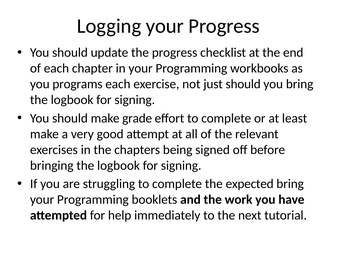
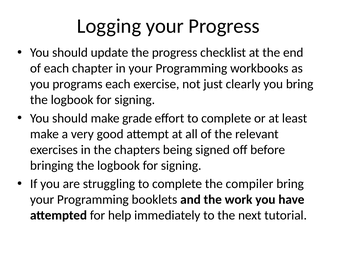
just should: should -> clearly (243, 84)
expected: expected -> compiler (249, 184)
